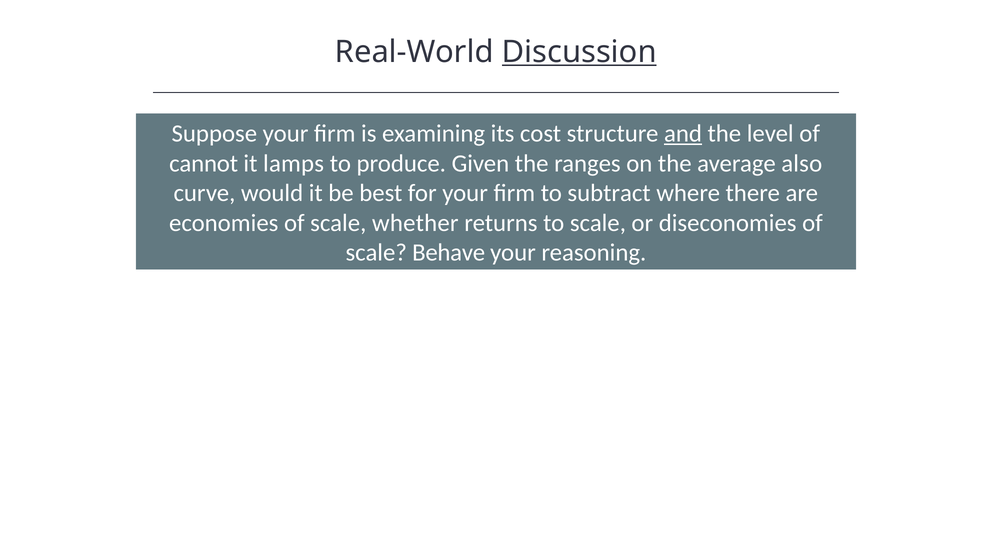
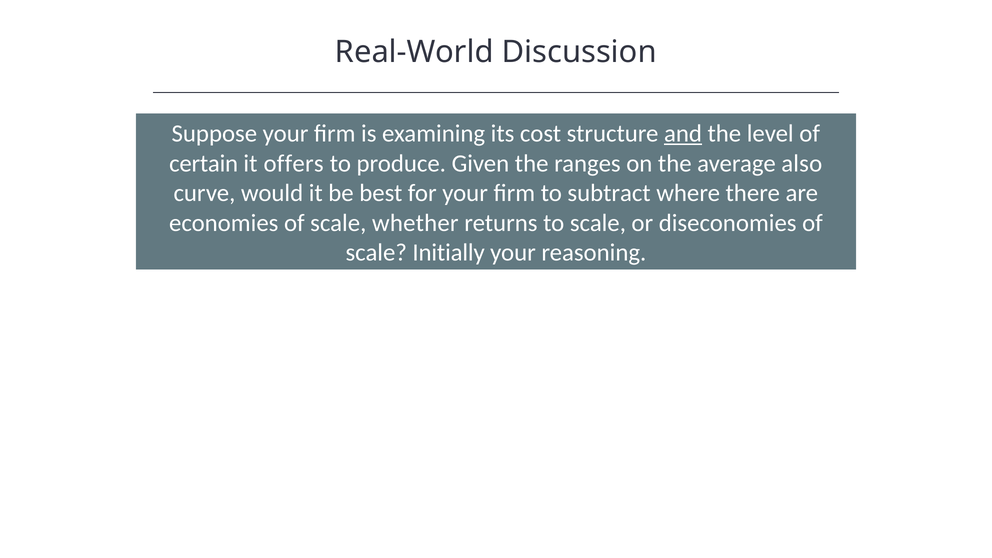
Discussion underline: present -> none (579, 52)
cannot: cannot -> certain (204, 163)
lamps: lamps -> offers (294, 163)
Behave: Behave -> Initially (449, 253)
